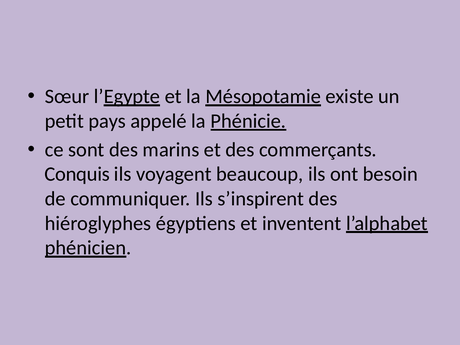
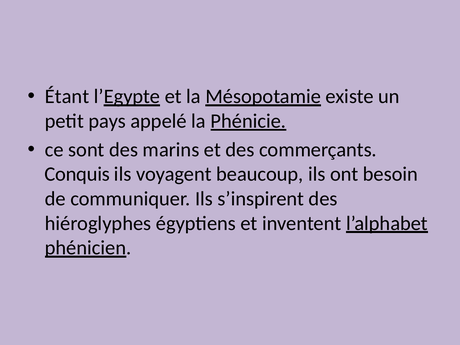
Sœur: Sœur -> Étant (67, 96)
